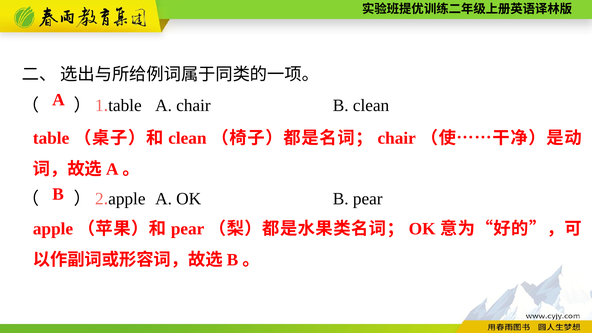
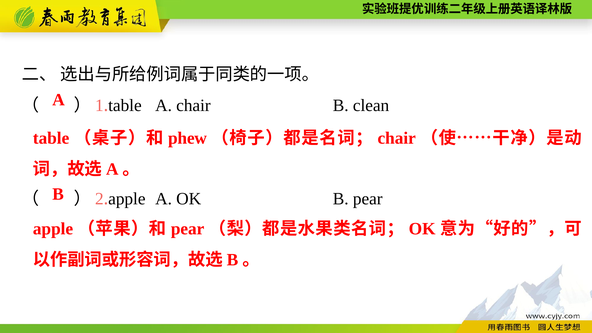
clean: clean -> phew (187, 138)
